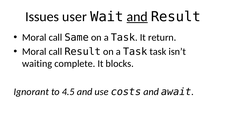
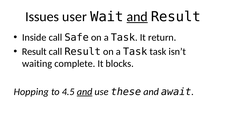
Moral: Moral -> Inside (34, 38)
Same: Same -> Safe (77, 38)
Moral: Moral -> Result (34, 52)
Ignorant: Ignorant -> Hopping (31, 92)
and underline: none -> present (85, 92)
costs: costs -> these (126, 92)
